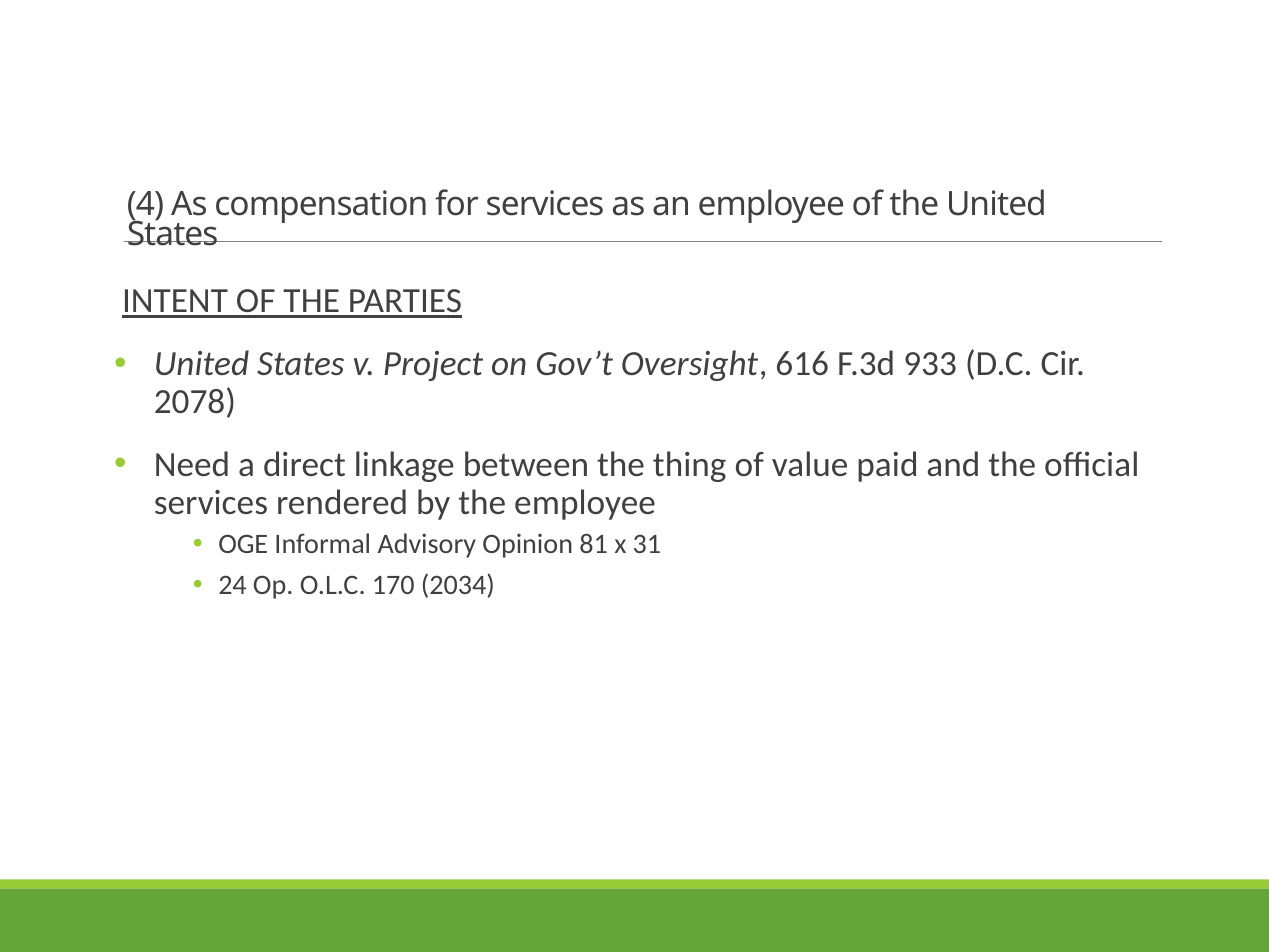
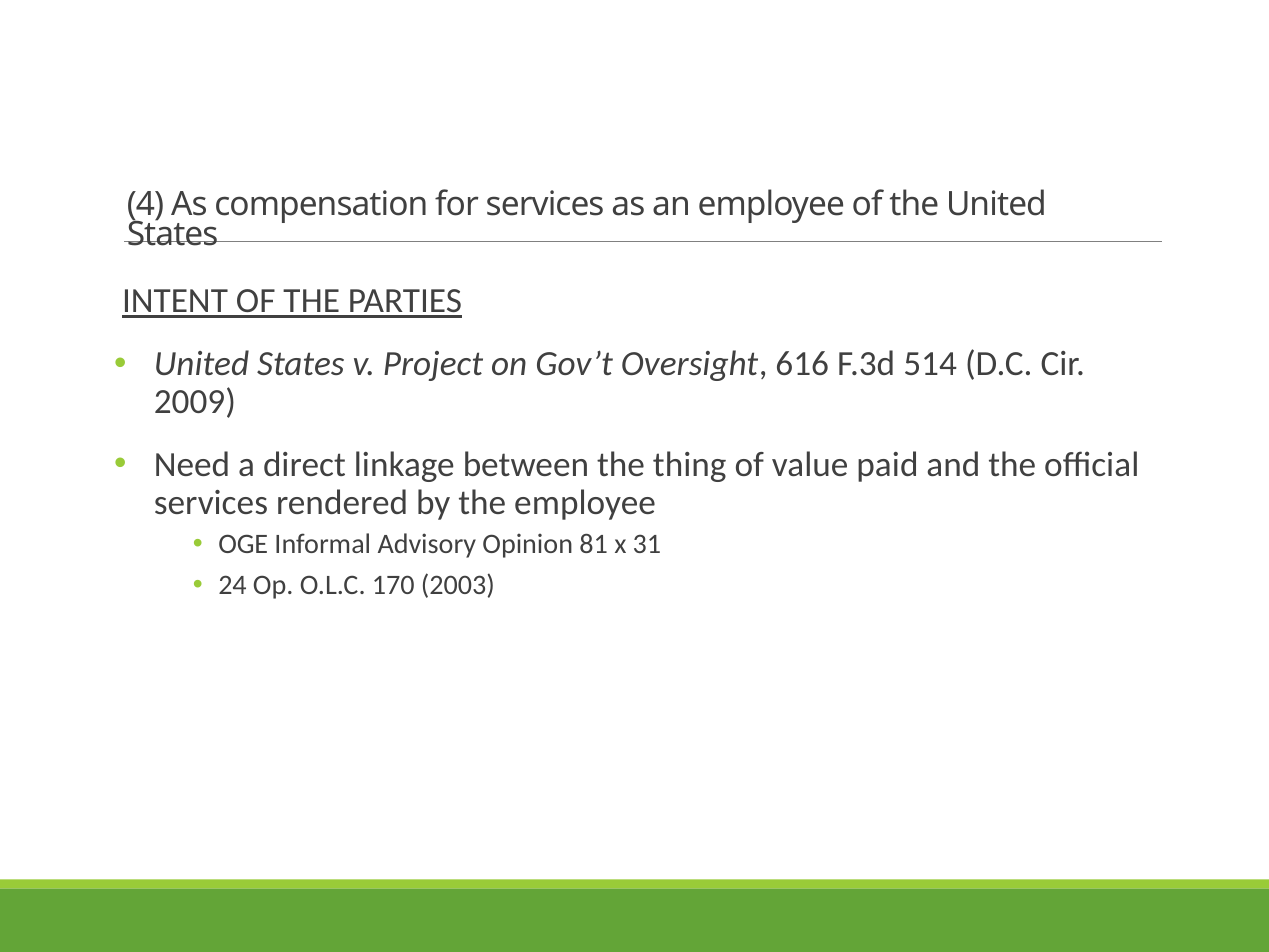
933: 933 -> 514 (930, 364)
2078: 2078 -> 2009 (195, 402)
2034: 2034 -> 2003 (458, 585)
